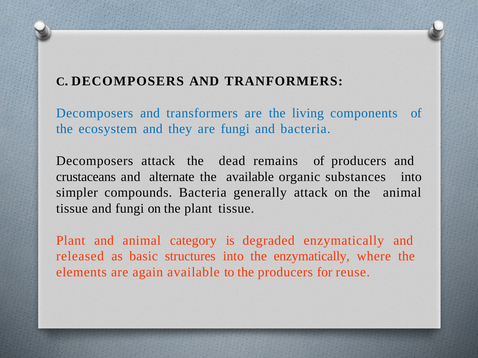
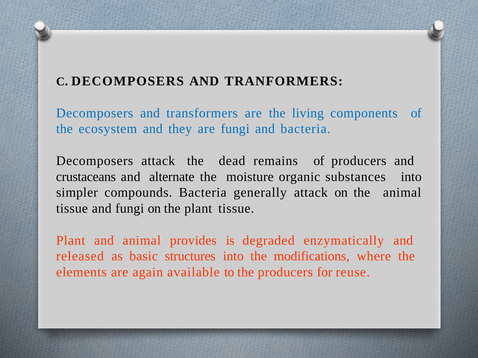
the available: available -> moisture (250, 177)
category: category -> provides (193, 241)
the enzymatically: enzymatically -> modifications (312, 257)
